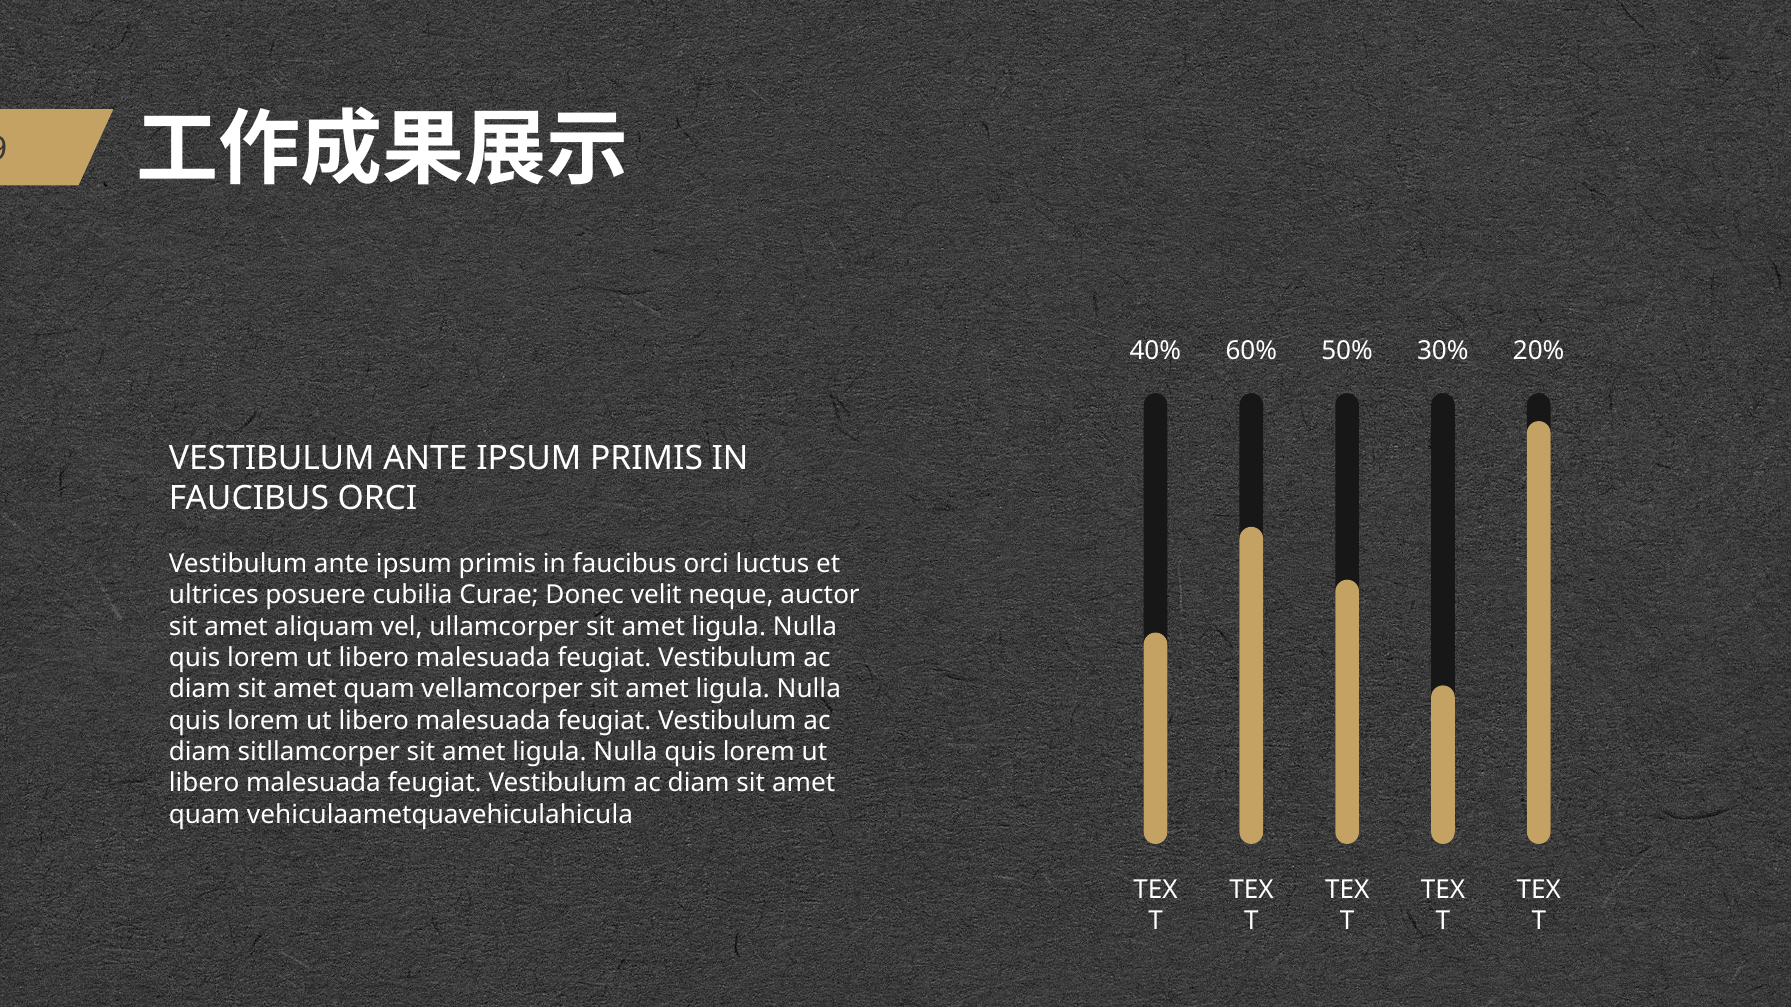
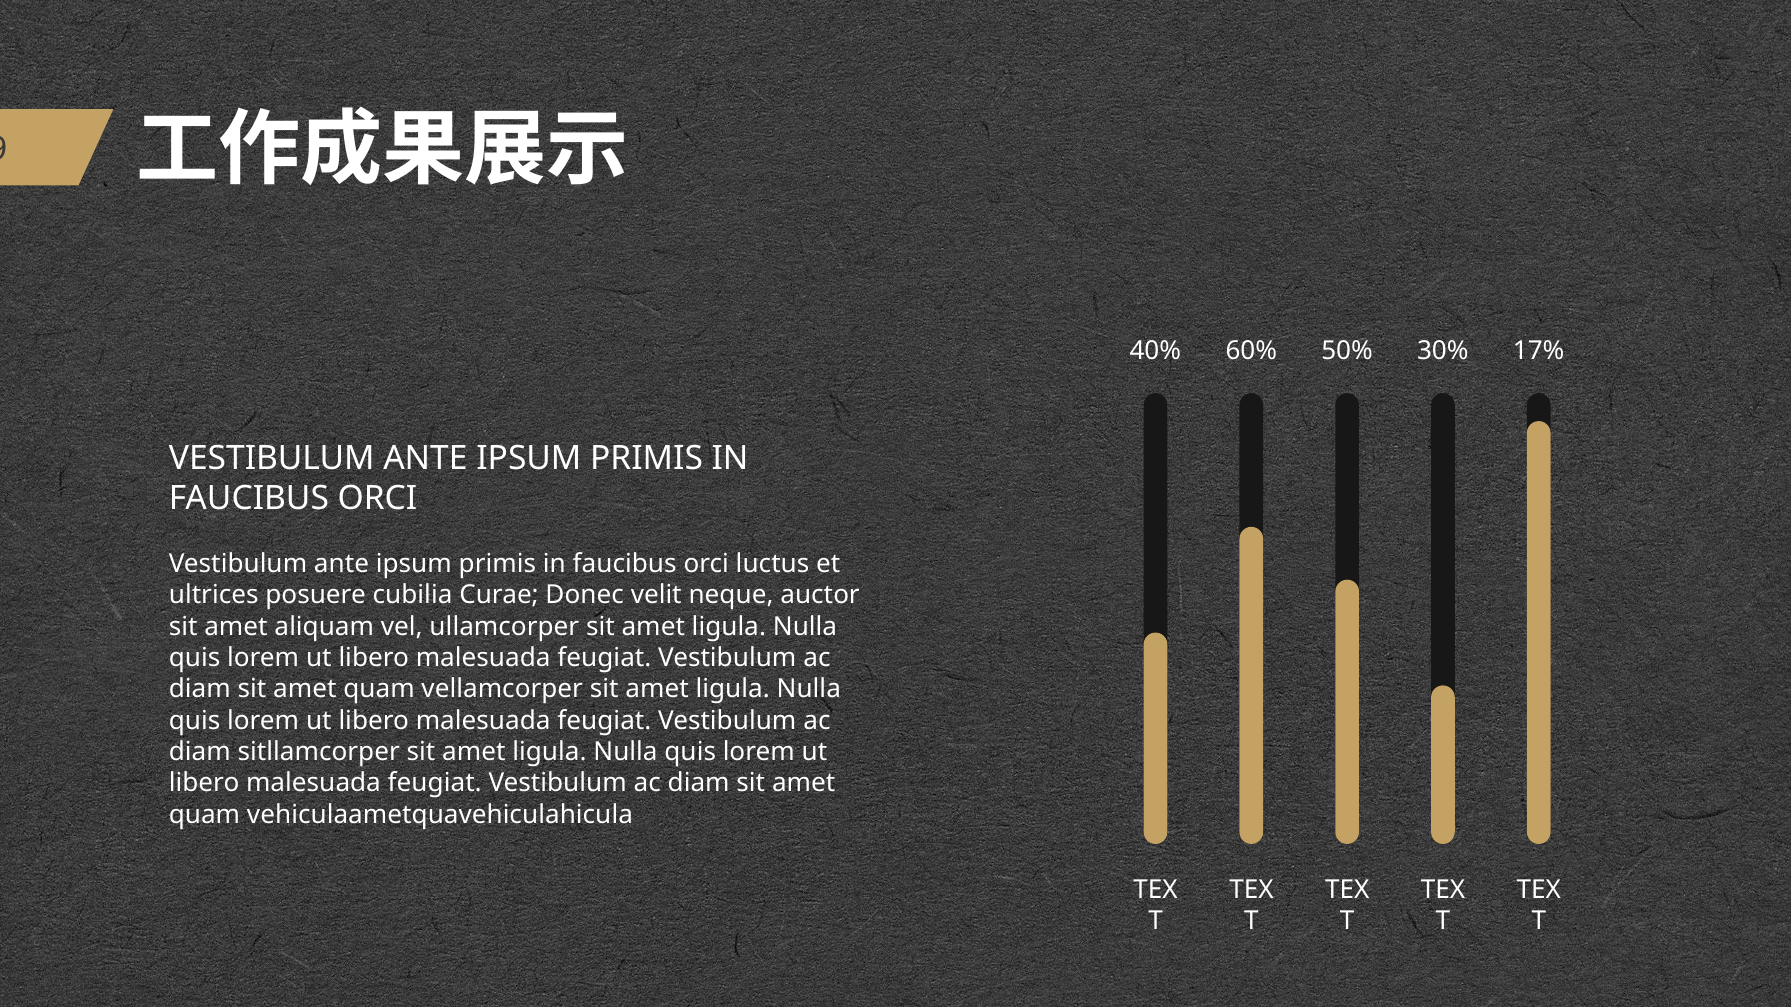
20%: 20% -> 17% (1539, 351)
